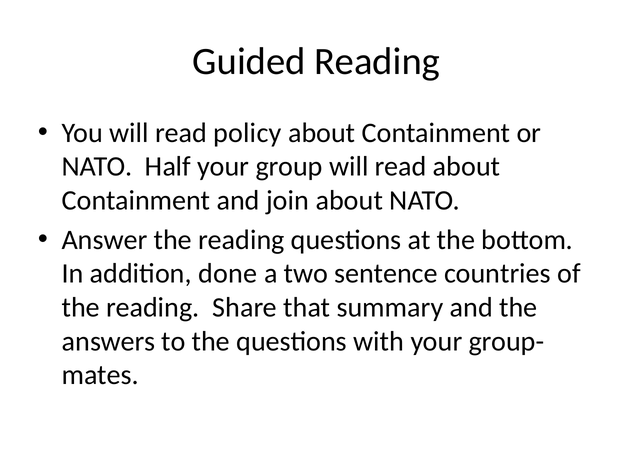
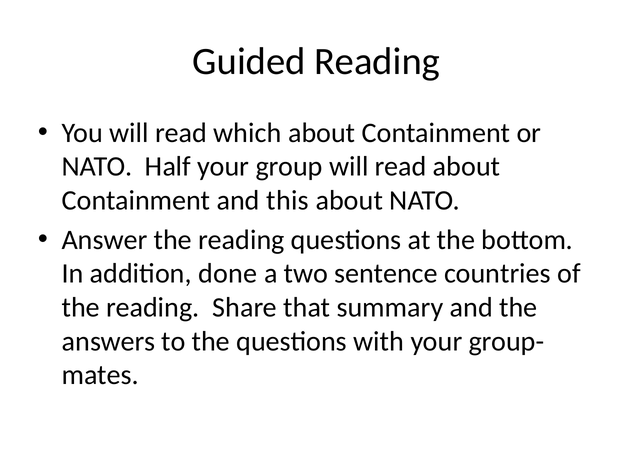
policy: policy -> which (247, 133)
join: join -> this (288, 200)
